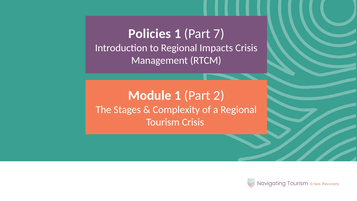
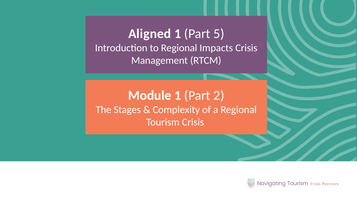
Policies: Policies -> Aligned (150, 34)
7: 7 -> 5 (219, 34)
